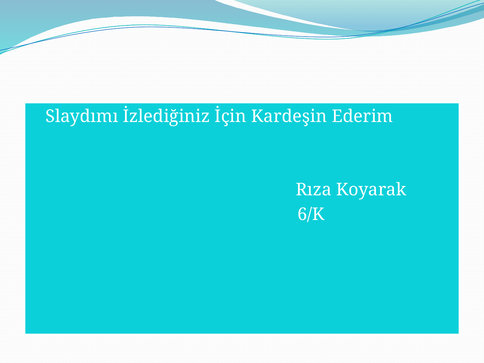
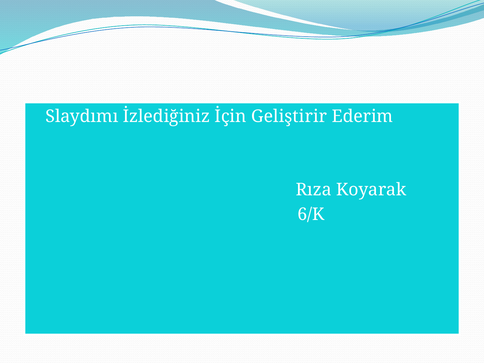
Kardeşin: Kardeşin -> Geliştirir (289, 117)
